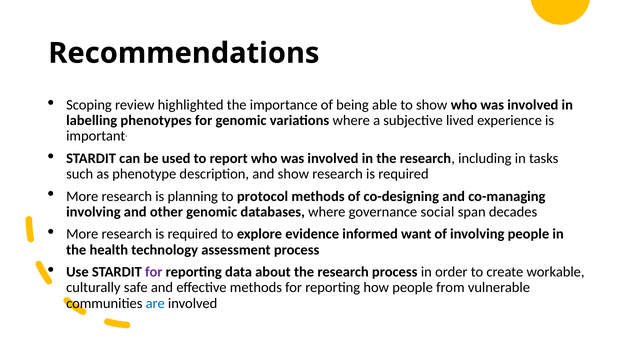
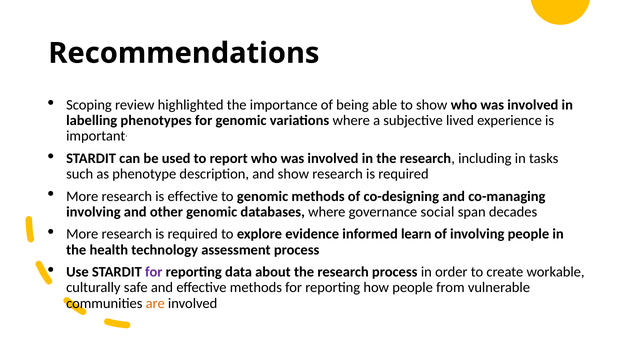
is planning: planning -> effective (193, 197)
to protocol: protocol -> genomic (263, 197)
want: want -> learn (416, 235)
are colour: blue -> orange (155, 304)
